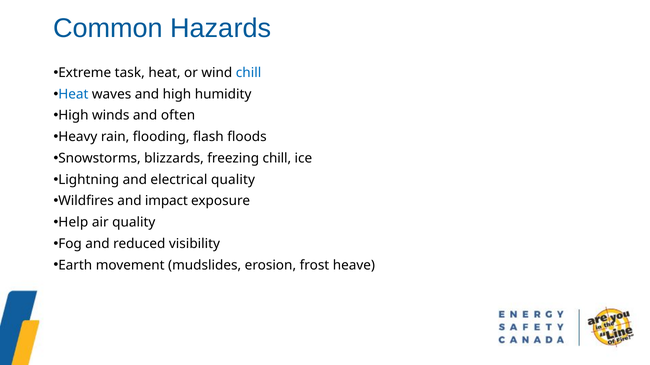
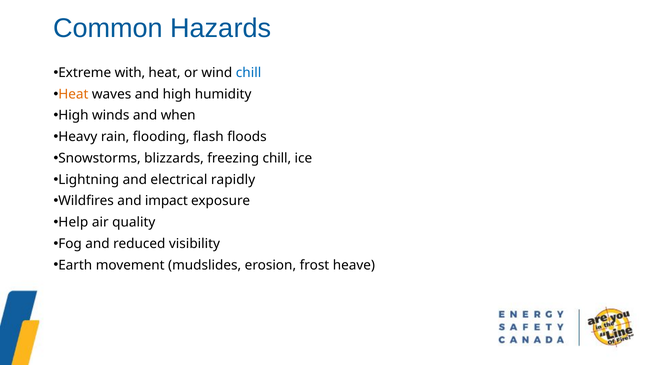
task: task -> with (130, 73)
Heat colour: blue -> orange (73, 94)
often: often -> when (178, 116)
electrical quality: quality -> rapidly (233, 180)
